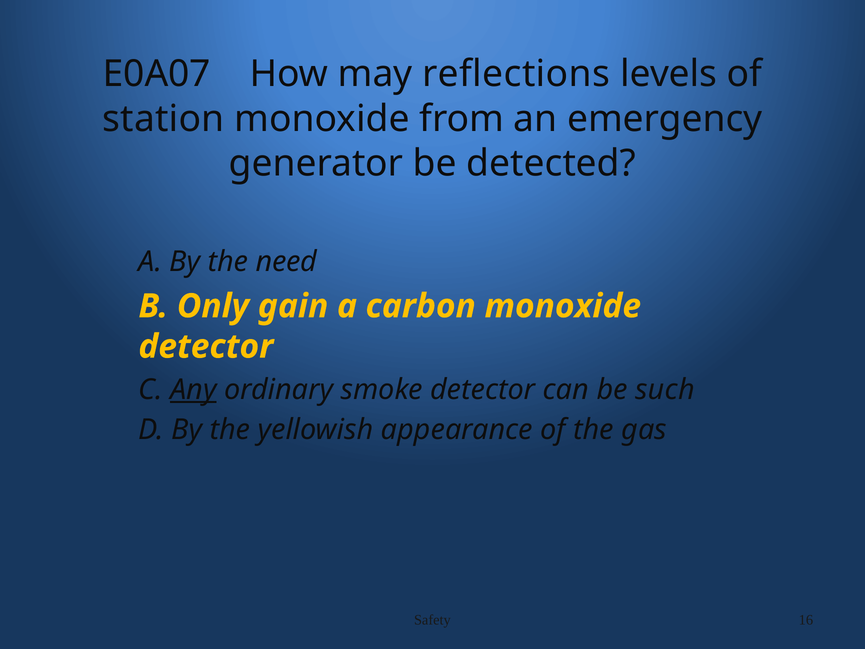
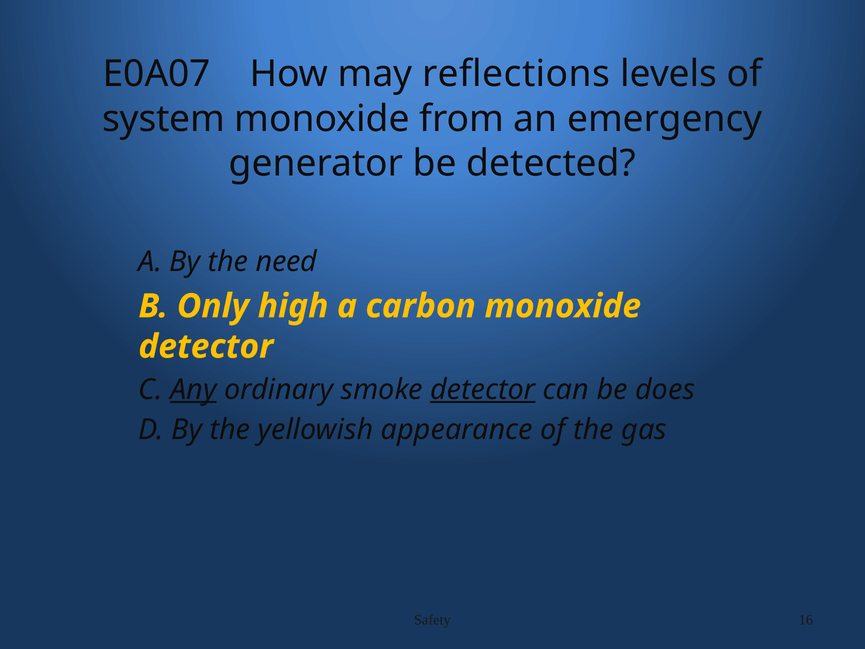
station: station -> system (164, 119)
gain: gain -> high (293, 306)
detector underline: none -> present (483, 389)
such: such -> does (665, 389)
